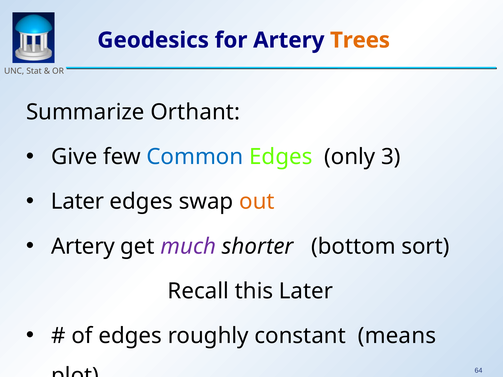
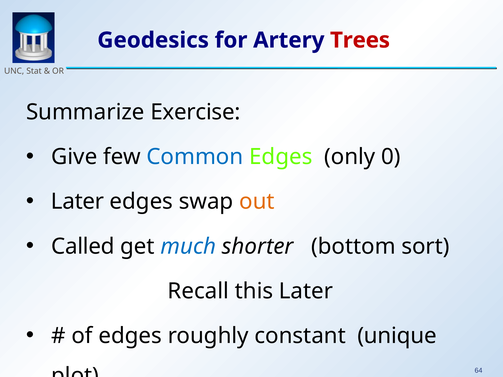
Trees colour: orange -> red (360, 40)
Orthant: Orthant -> Exercise (195, 112)
3: 3 -> 0 (391, 157)
Artery: Artery -> Called (83, 246)
much colour: purple -> blue (188, 246)
means: means -> unique (397, 336)
